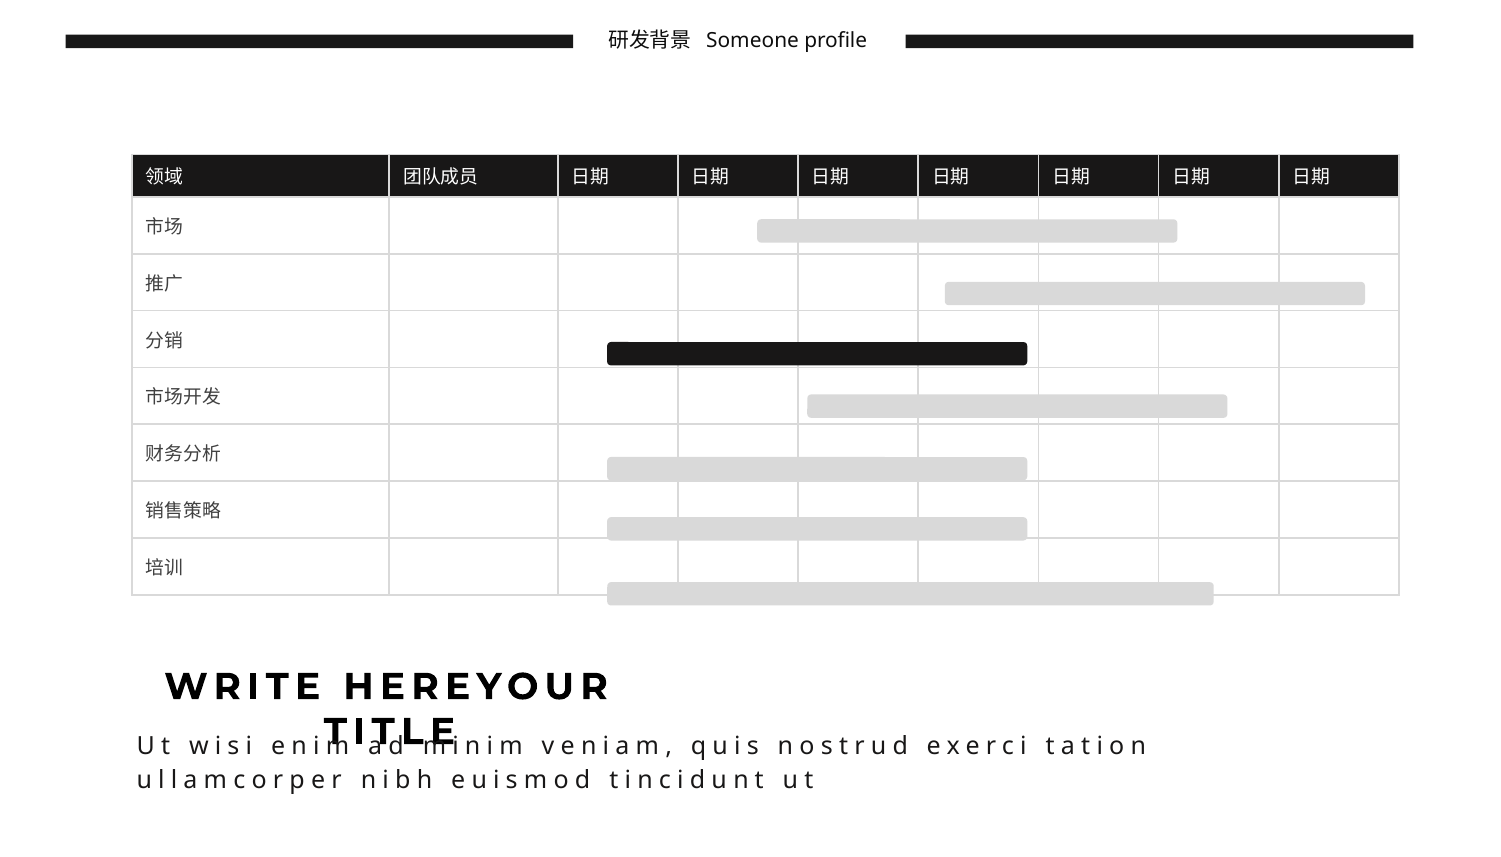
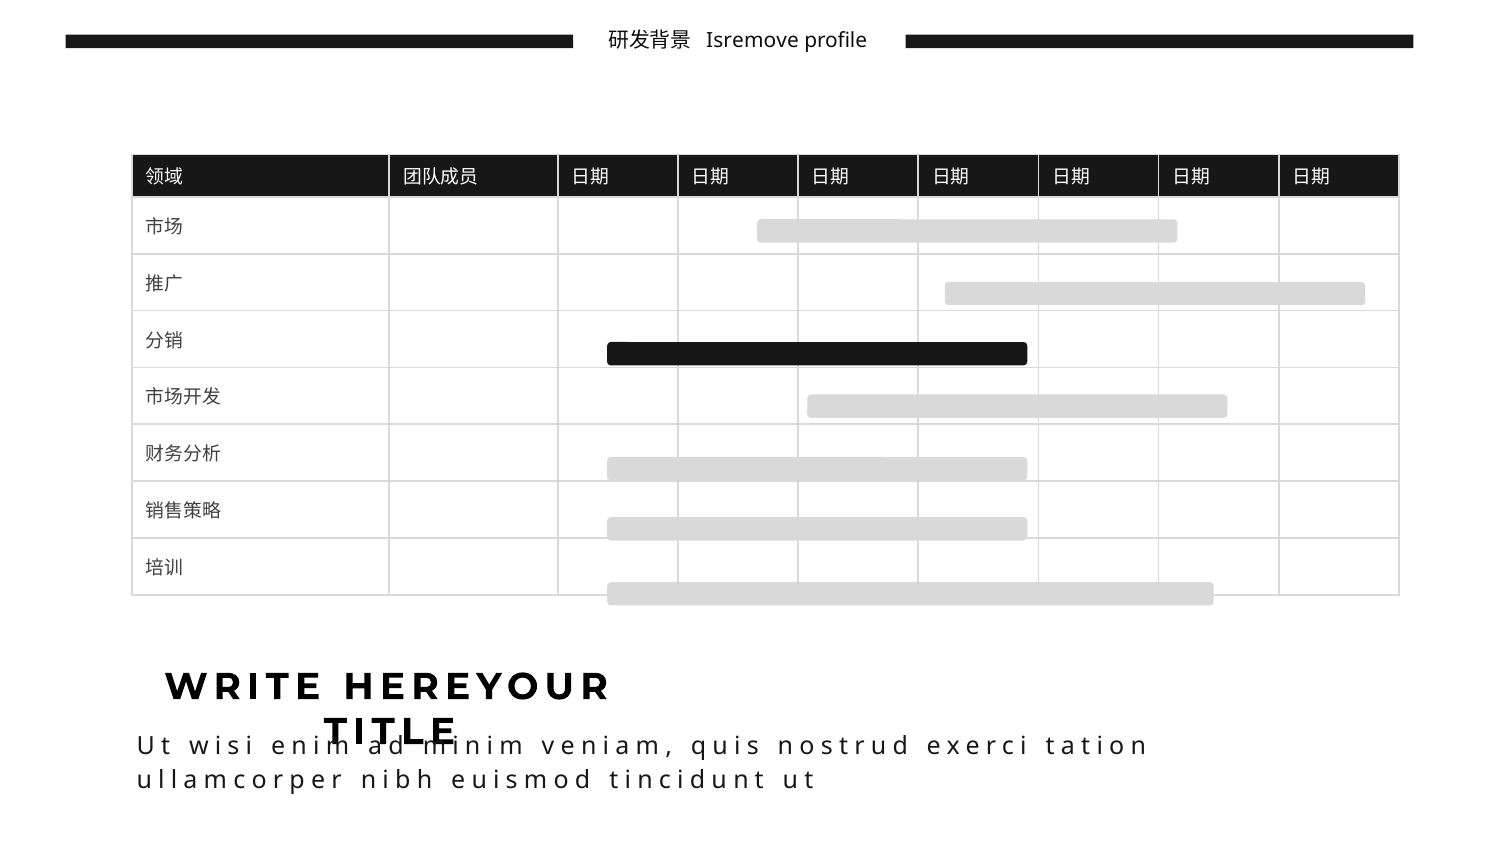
Someone: Someone -> Isremove (752, 41)
